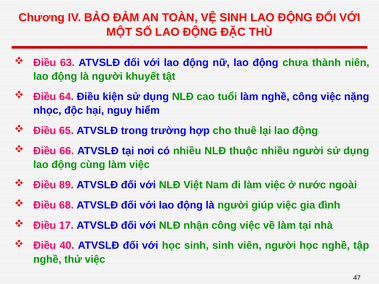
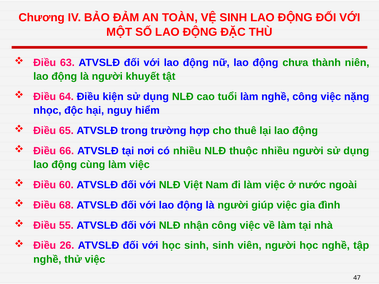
89: 89 -> 60 (66, 185)
17: 17 -> 55 (66, 226)
40: 40 -> 26 (67, 246)
